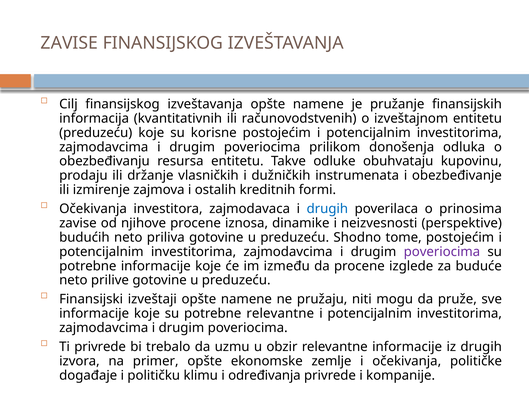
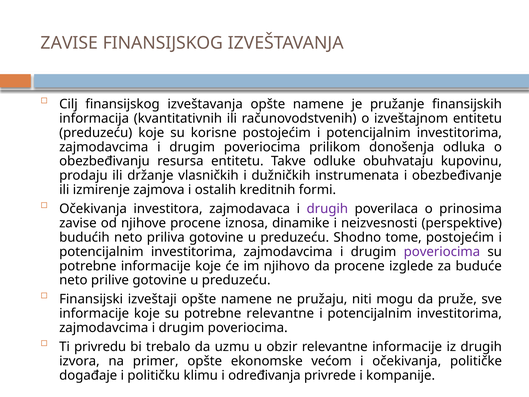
drugih colour: blue -> purple (327, 209)
između: između -> njihovo (287, 266)
Ti privrede: privrede -> privredu (100, 347)
zemlje: zemlje -> većom (331, 361)
